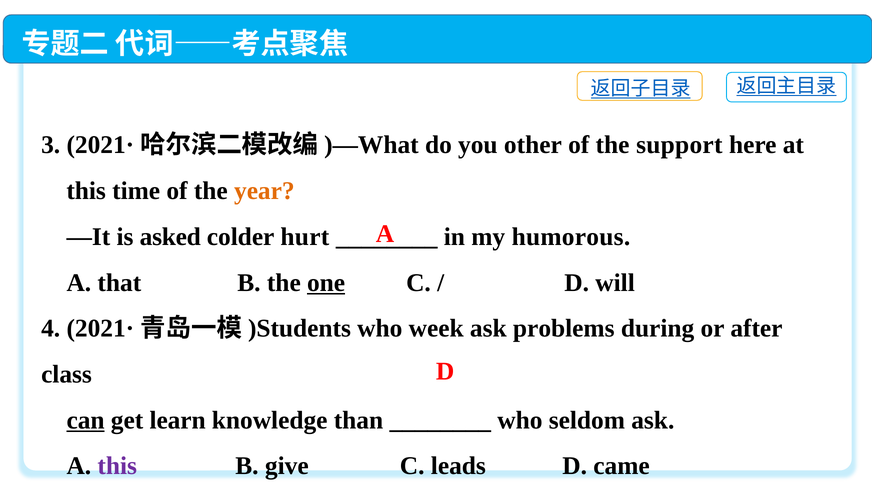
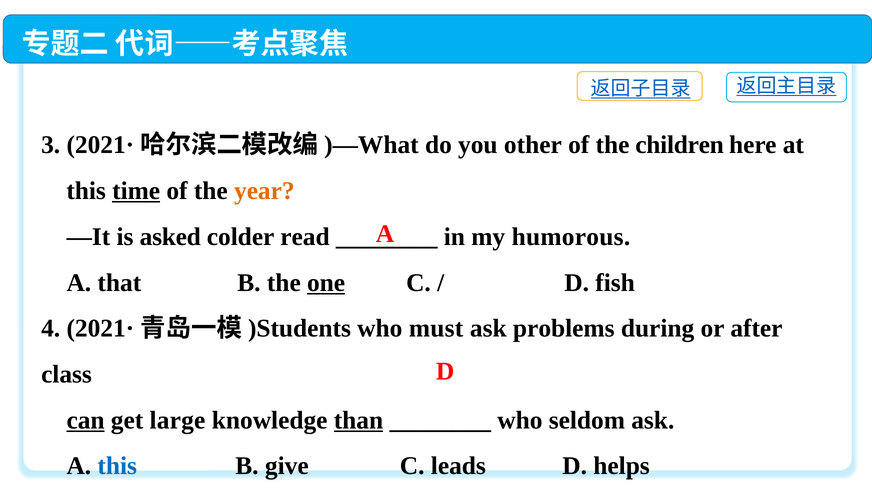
support: support -> children (680, 145)
time underline: none -> present (136, 191)
hurt: hurt -> read (305, 237)
will: will -> fish (615, 282)
week: week -> must (436, 328)
learn: learn -> large (177, 420)
than underline: none -> present (358, 420)
this colour: purple -> blue (117, 466)
came: came -> helps (622, 466)
